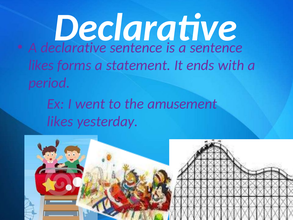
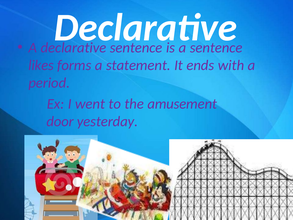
likes: likes -> door (60, 121)
